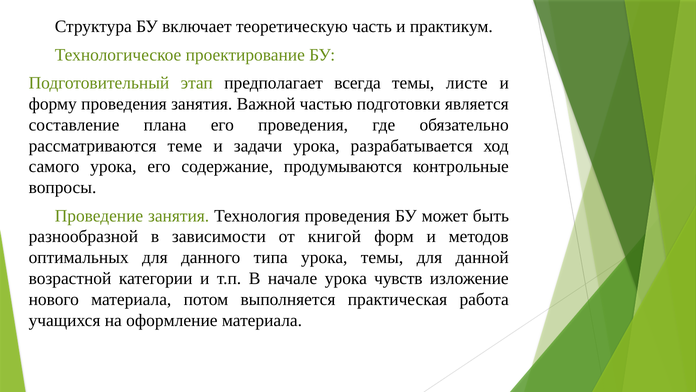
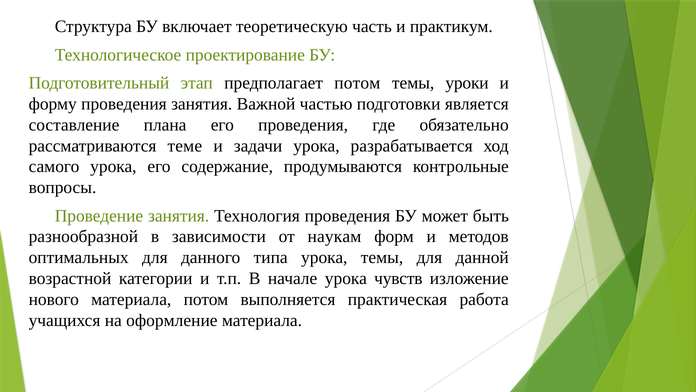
предполагает всегда: всегда -> потом (357, 83)
листе: листе -> уроки (467, 83)
книгой: книгой -> наукам (334, 236)
